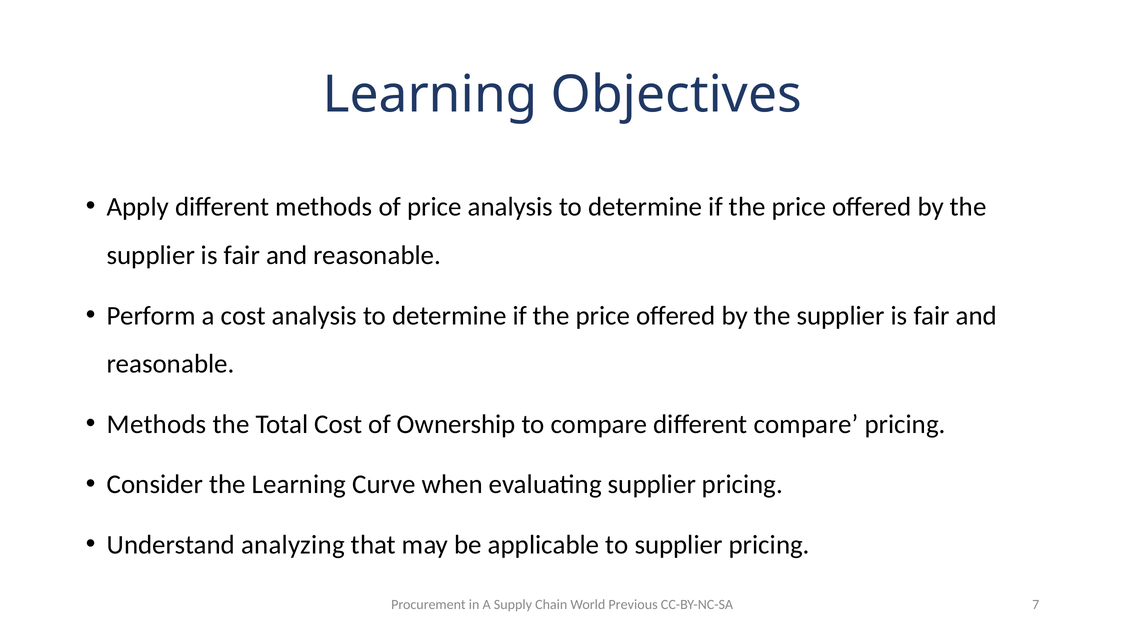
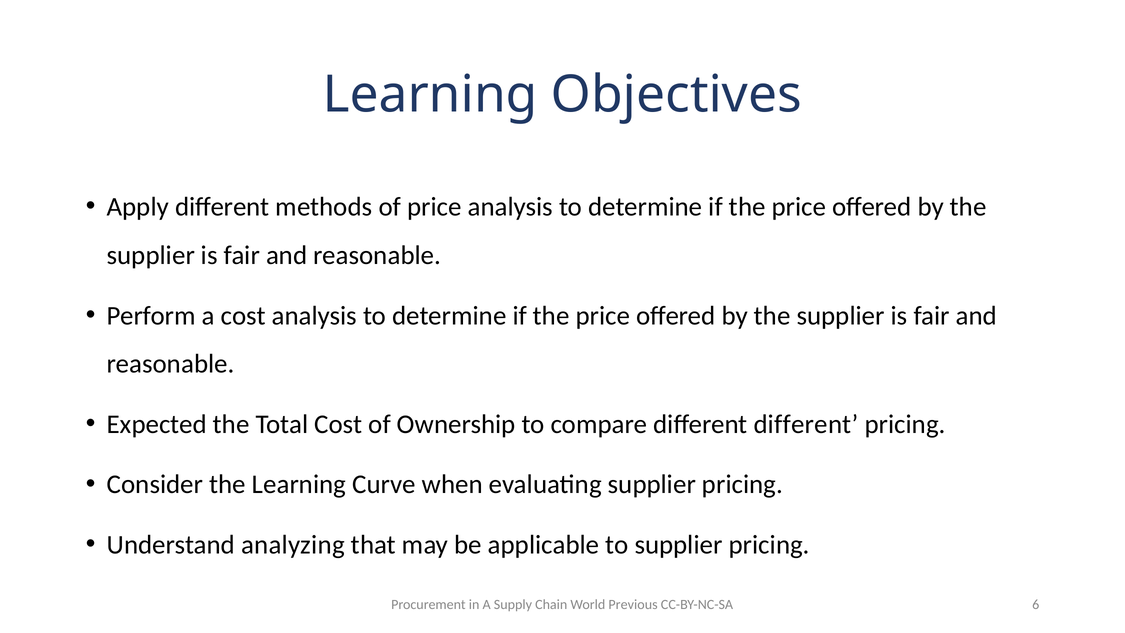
Methods: Methods -> Expected (157, 424)
different compare: compare -> different (806, 424)
7: 7 -> 6 (1036, 604)
